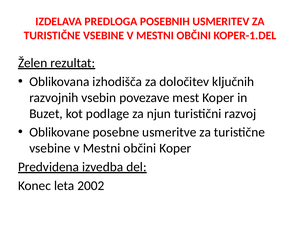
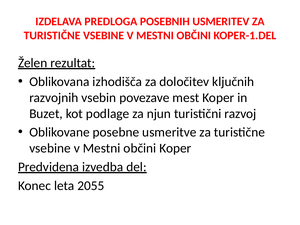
2002: 2002 -> 2055 (91, 186)
